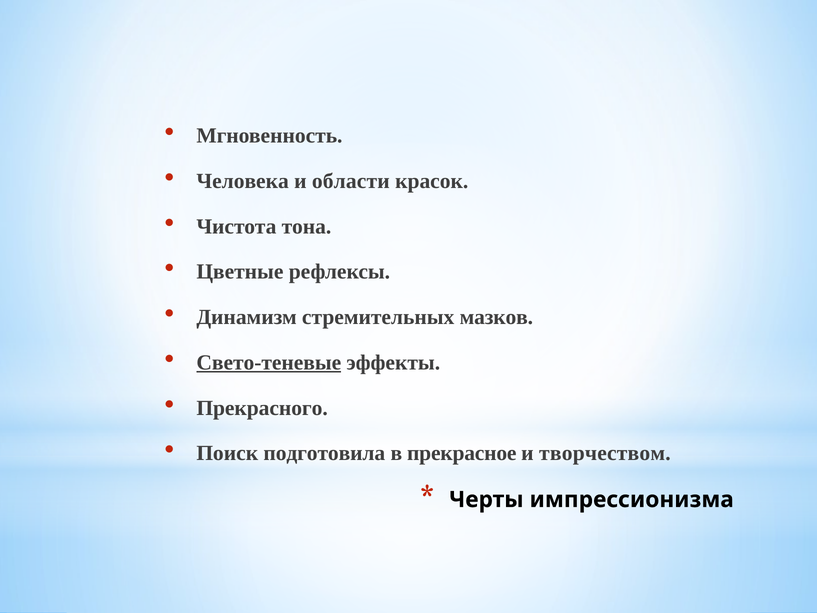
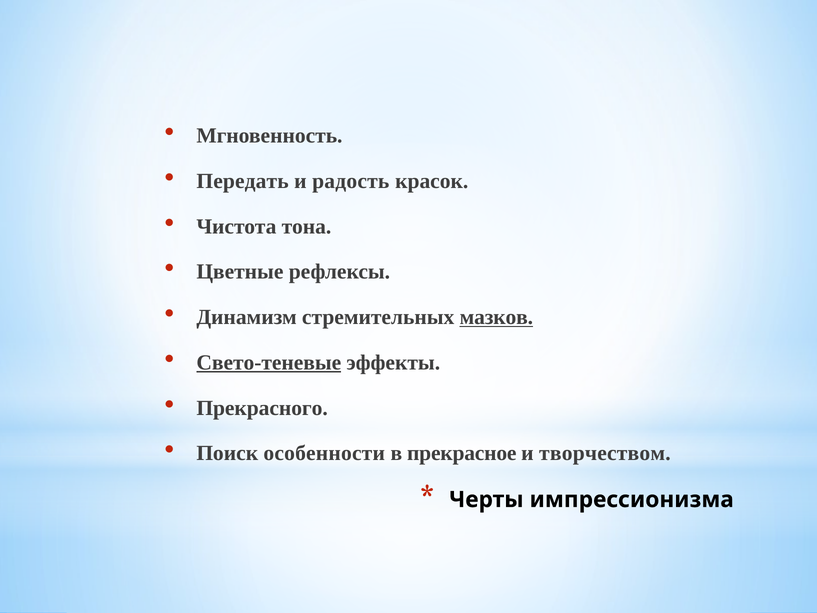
Человека: Человека -> Передать (243, 181)
области: области -> радость (351, 181)
мазков underline: none -> present (496, 317)
подготовила: подготовила -> особенности (324, 453)
